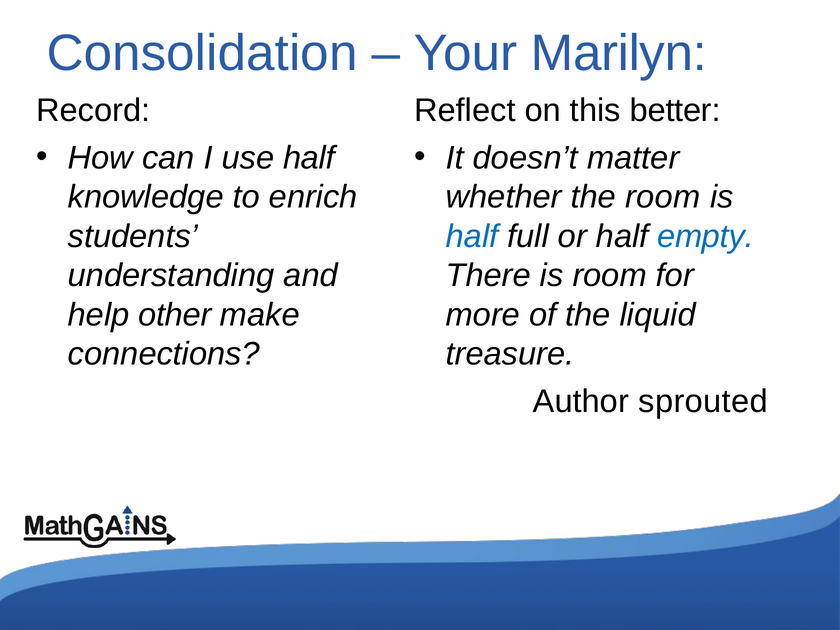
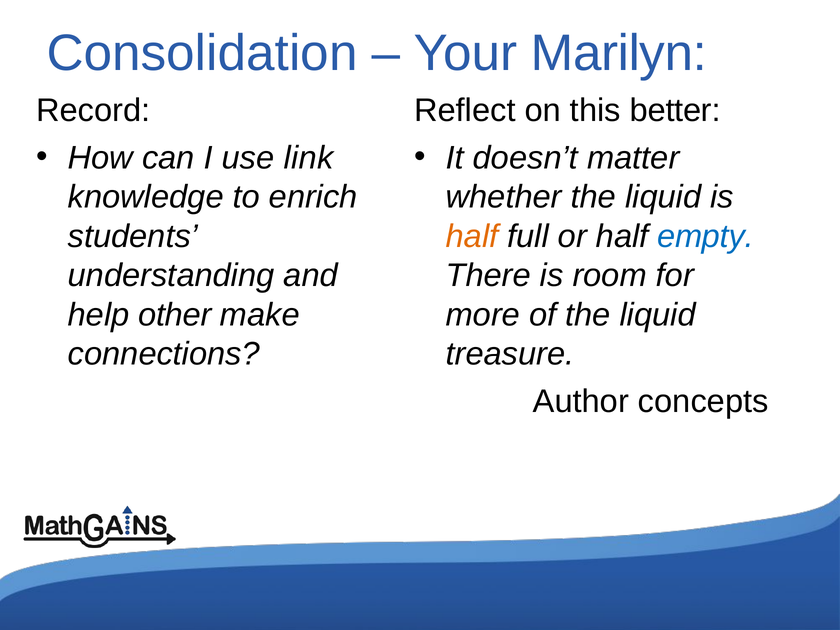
use half: half -> link (309, 158)
whether the room: room -> liquid (663, 197)
half colour: blue -> orange (472, 236)
sprouted: sprouted -> concepts (703, 401)
